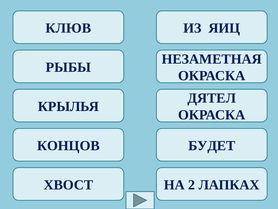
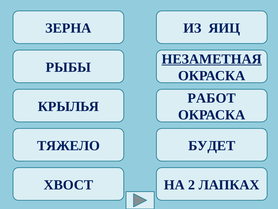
КЛЮВ: КЛЮВ -> ЗЕРНА (68, 28)
НЕЗАМЕТНАЯ underline: none -> present (212, 59)
ДЯТЕЛ: ДЯТЕЛ -> РАБОТ (212, 98)
КОНЦОВ: КОНЦОВ -> ТЯЖЕЛО (68, 145)
